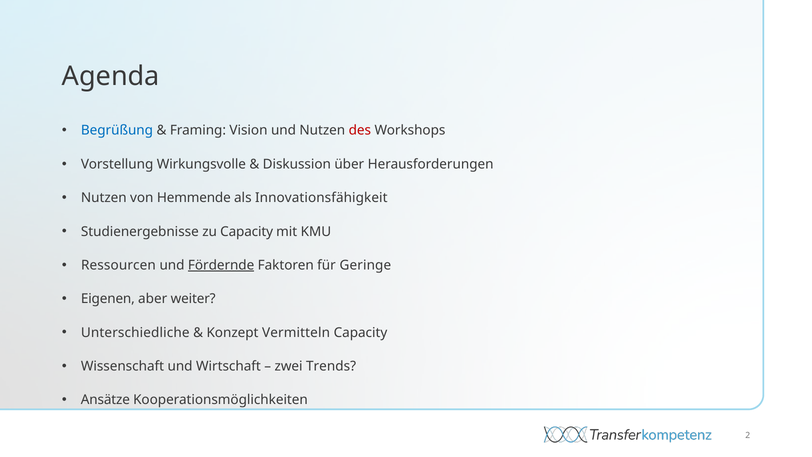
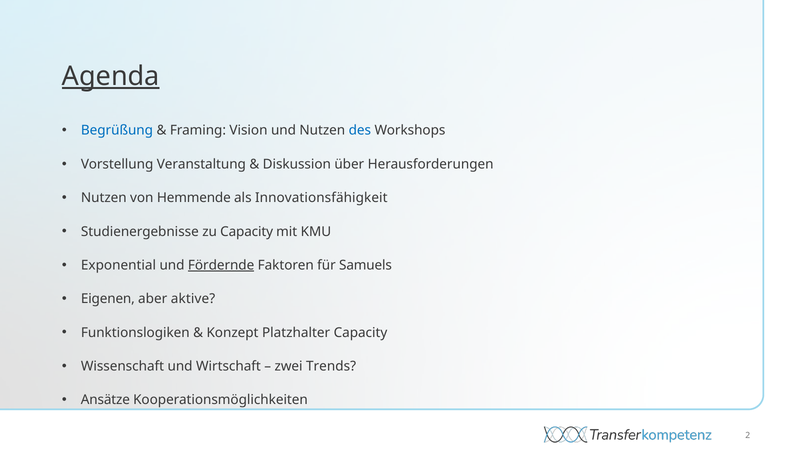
Agenda underline: none -> present (111, 76)
des colour: red -> blue (360, 130)
Wirkungsvolle: Wirkungsvolle -> Veranstaltung (201, 164)
Ressourcen: Ressourcen -> Exponential (119, 265)
Geringe: Geringe -> Samuels (366, 265)
weiter: weiter -> aktive (193, 299)
Unterschiedliche: Unterschiedliche -> Funktionslogiken (135, 332)
Vermitteln: Vermitteln -> Platzhalter (296, 332)
